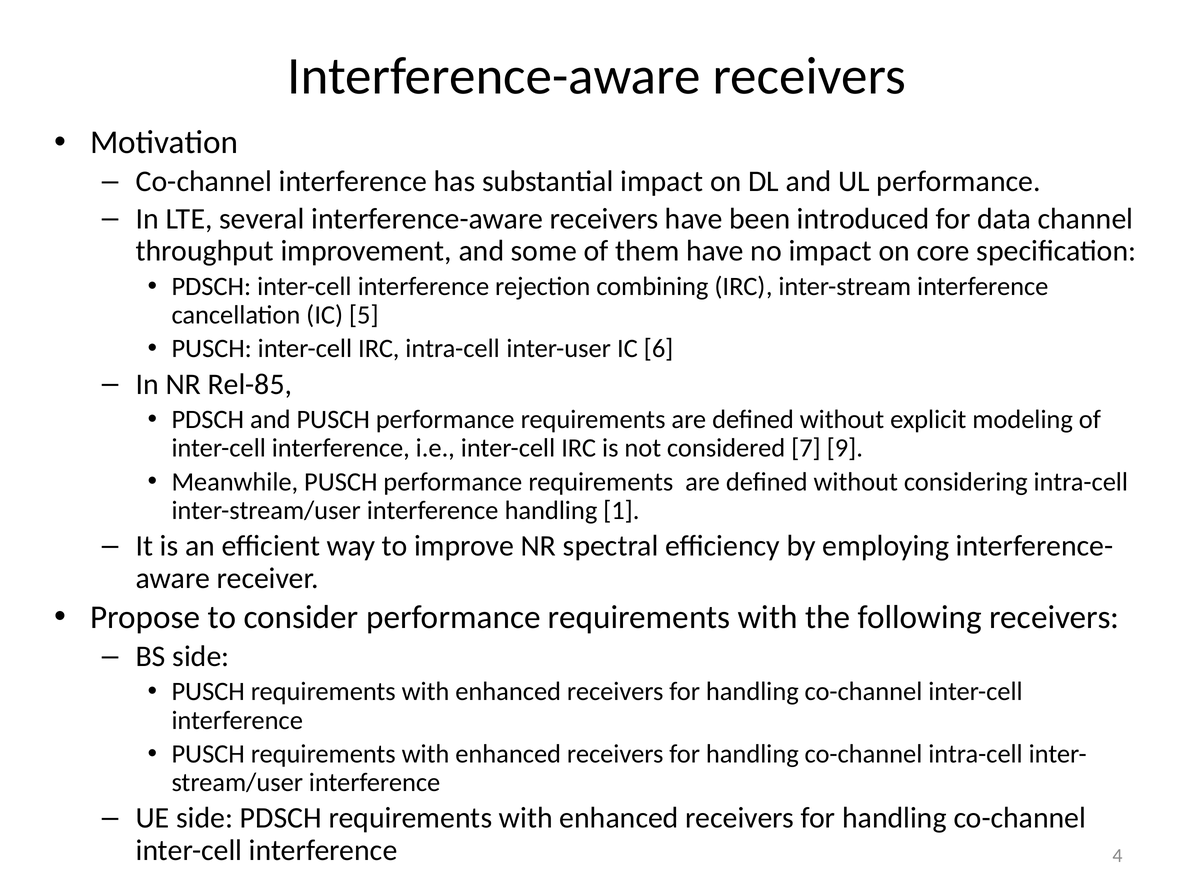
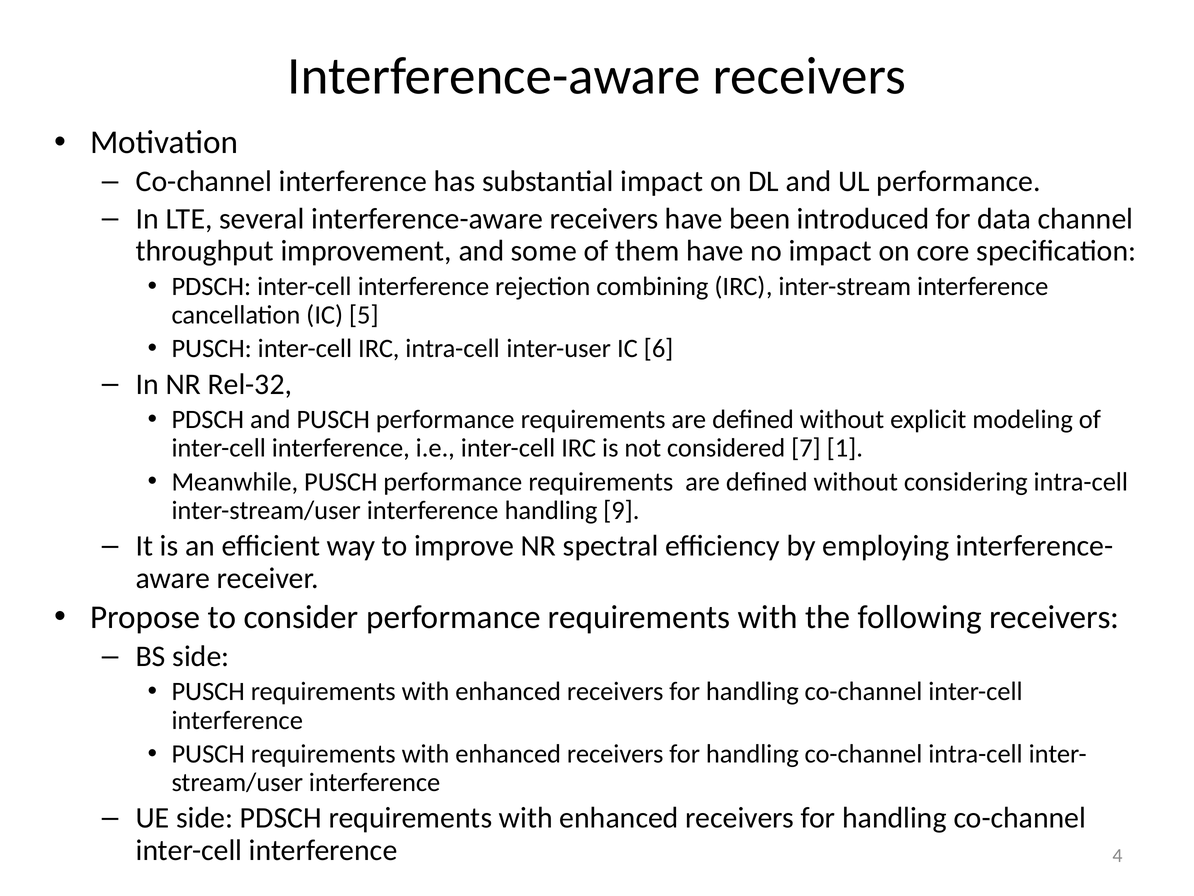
Rel-85: Rel-85 -> Rel-32 (250, 384)
9: 9 -> 1 (845, 448)
1: 1 -> 9 (621, 510)
